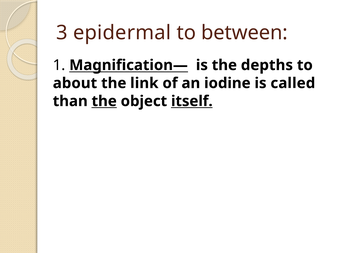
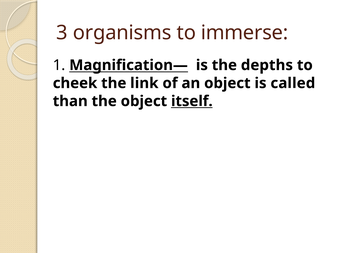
epidermal: epidermal -> organisms (122, 33)
between: between -> immerse (244, 33)
about: about -> cheek (75, 83)
an iodine: iodine -> object (227, 83)
the underline: present -> none (104, 101)
